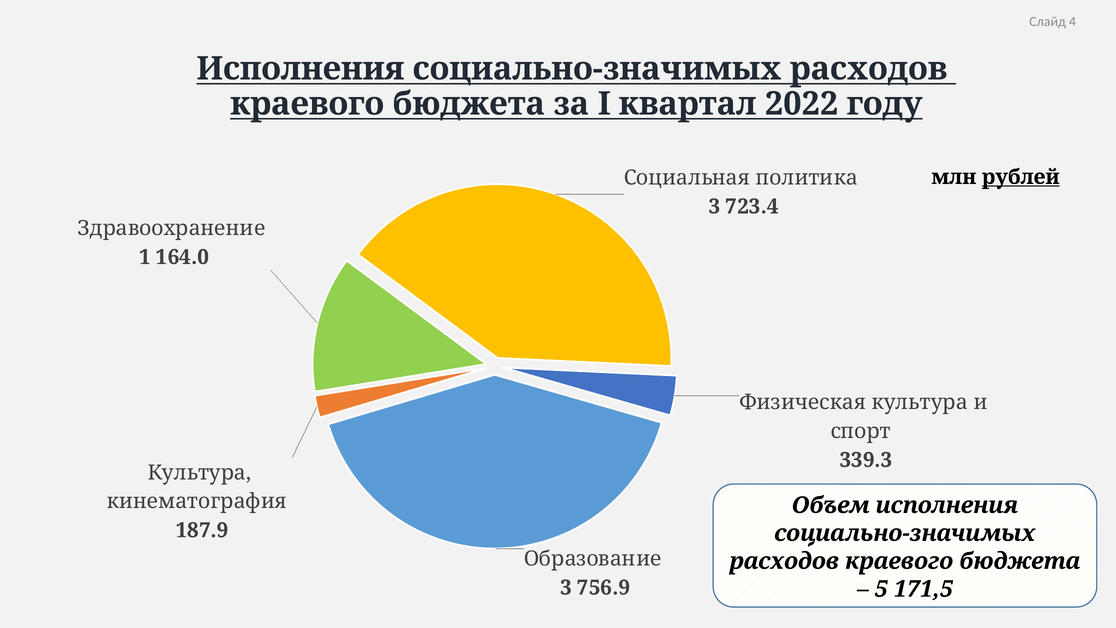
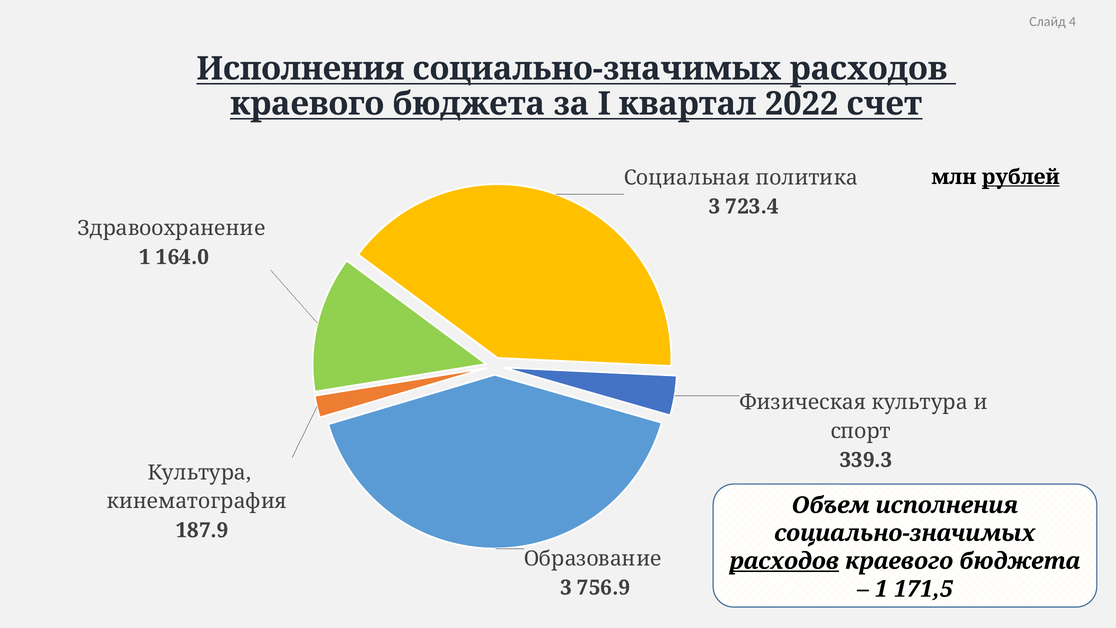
году: году -> счет (884, 104)
расходов underline: none -> present (784, 561)
5: 5 -> 1 (881, 589)
